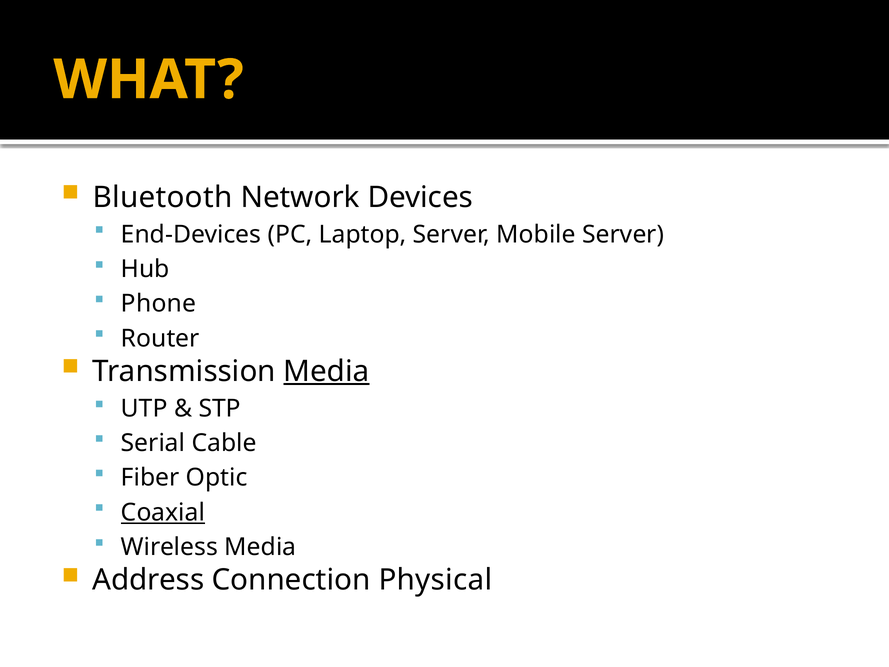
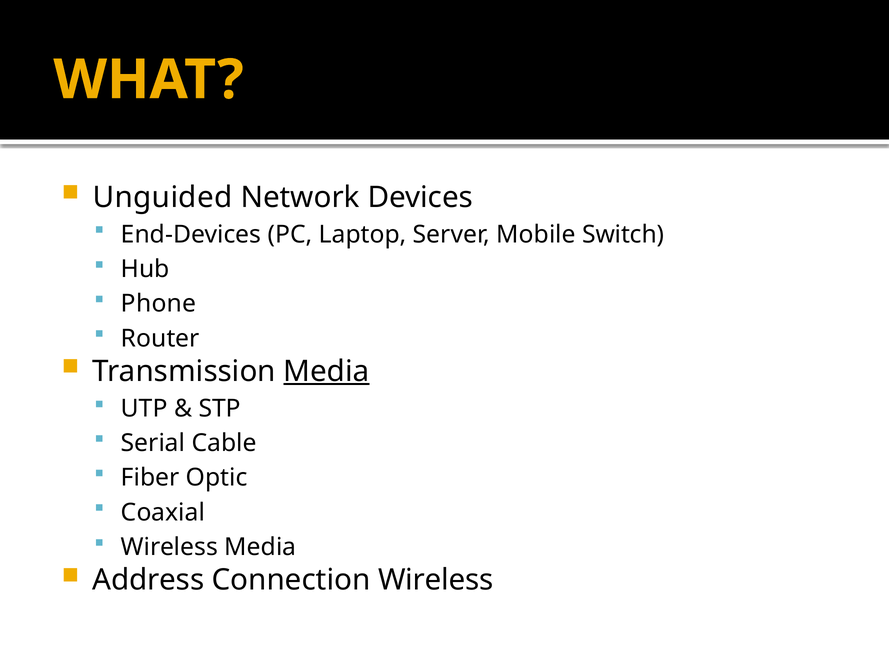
Bluetooth: Bluetooth -> Unguided (163, 197)
Mobile Server: Server -> Switch (623, 234)
Coaxial underline: present -> none (163, 512)
Connection Physical: Physical -> Wireless (436, 580)
